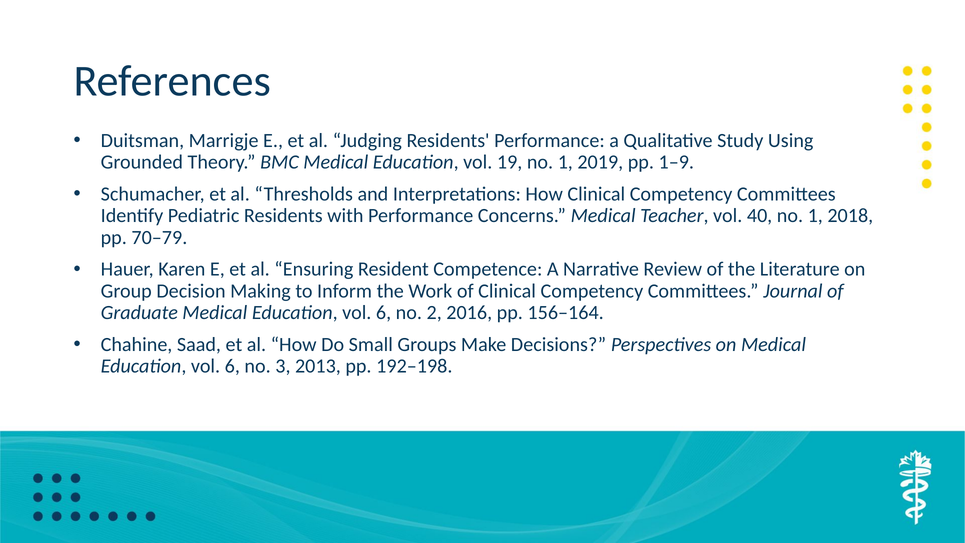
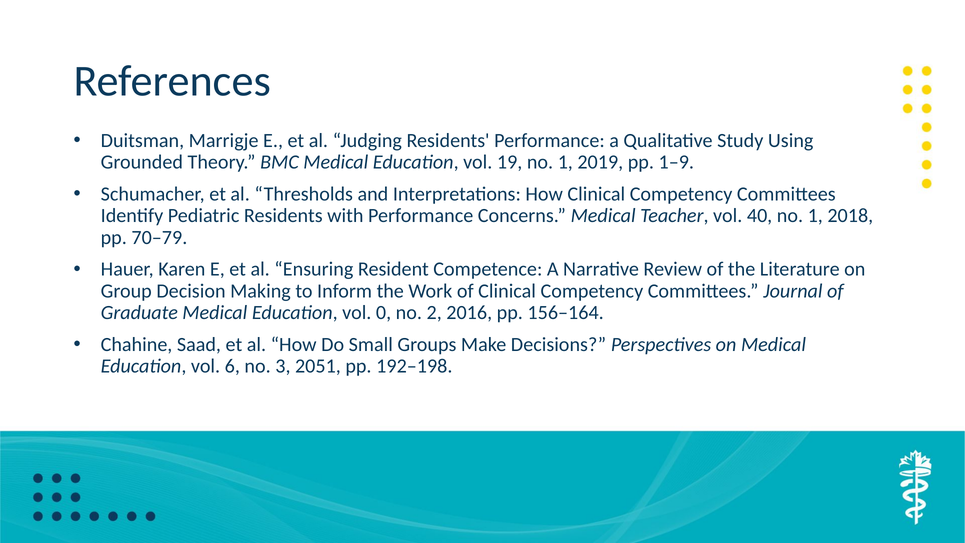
6: 6 -> 0 (384, 313)
2013: 2013 -> 2051 (318, 366)
